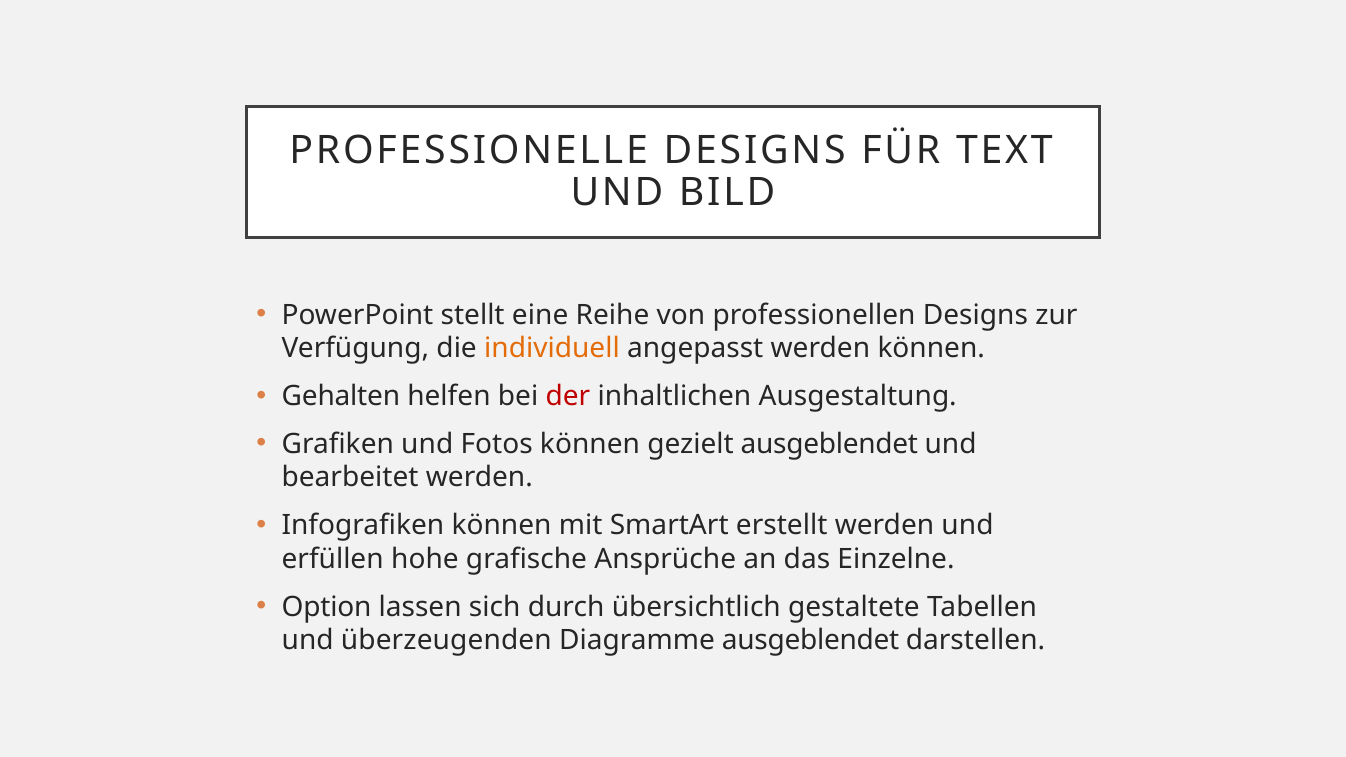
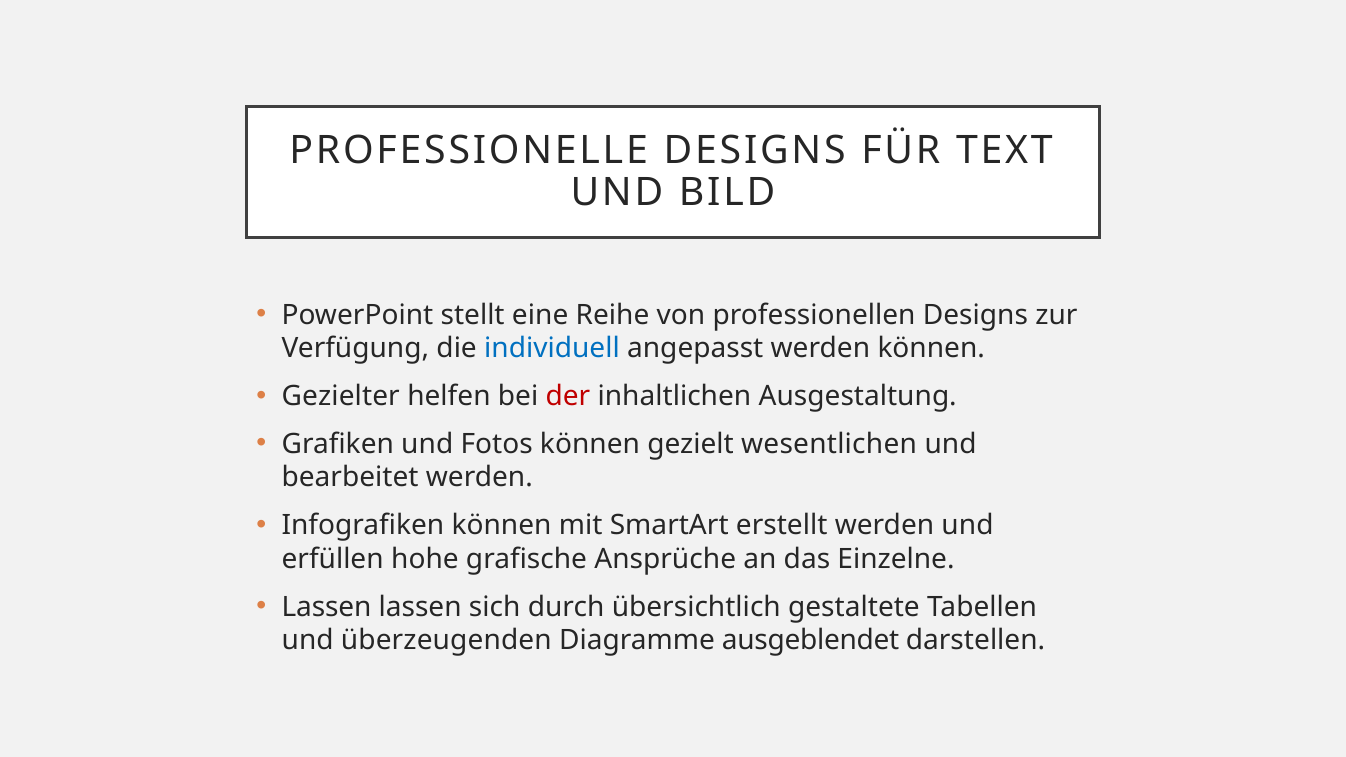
individuell colour: orange -> blue (552, 349)
Gehalten: Gehalten -> Gezielter (341, 396)
gezielt ausgeblendet: ausgeblendet -> wesentlichen (829, 444)
Option: Option -> Lassen (327, 607)
